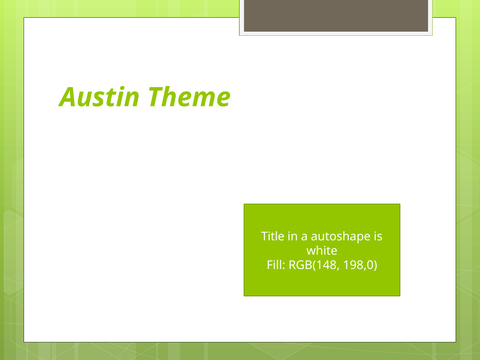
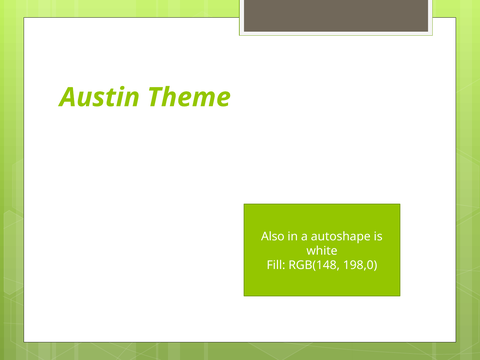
Title: Title -> Also (273, 236)
